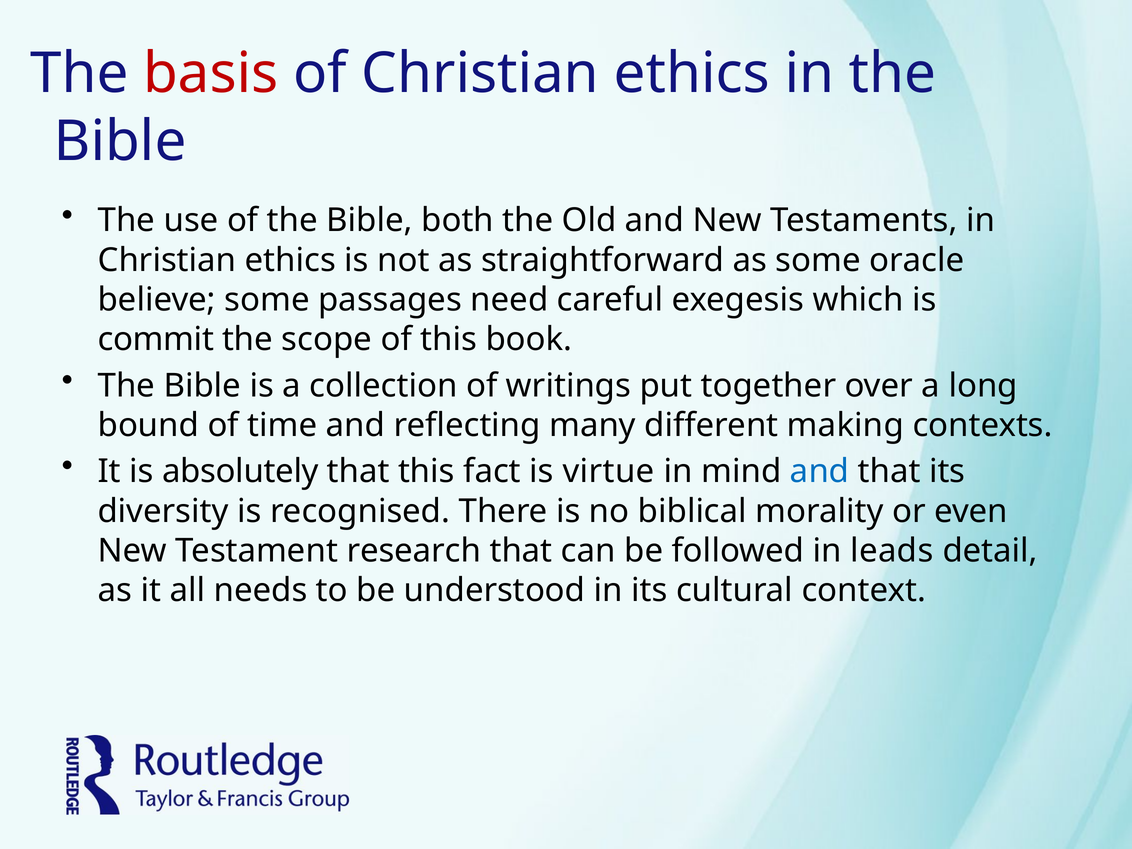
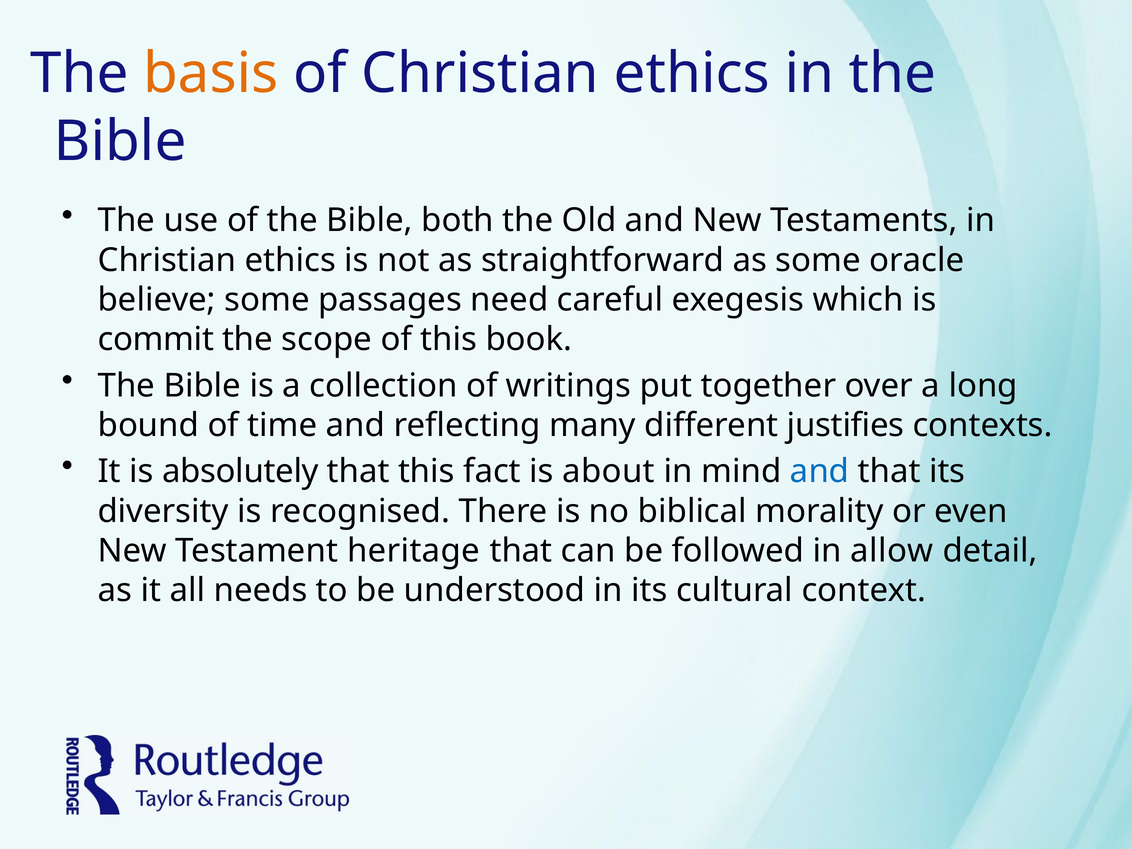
basis colour: red -> orange (211, 74)
making: making -> justifies (846, 425)
virtue: virtue -> about (609, 471)
research: research -> heritage (414, 551)
leads: leads -> allow (892, 551)
